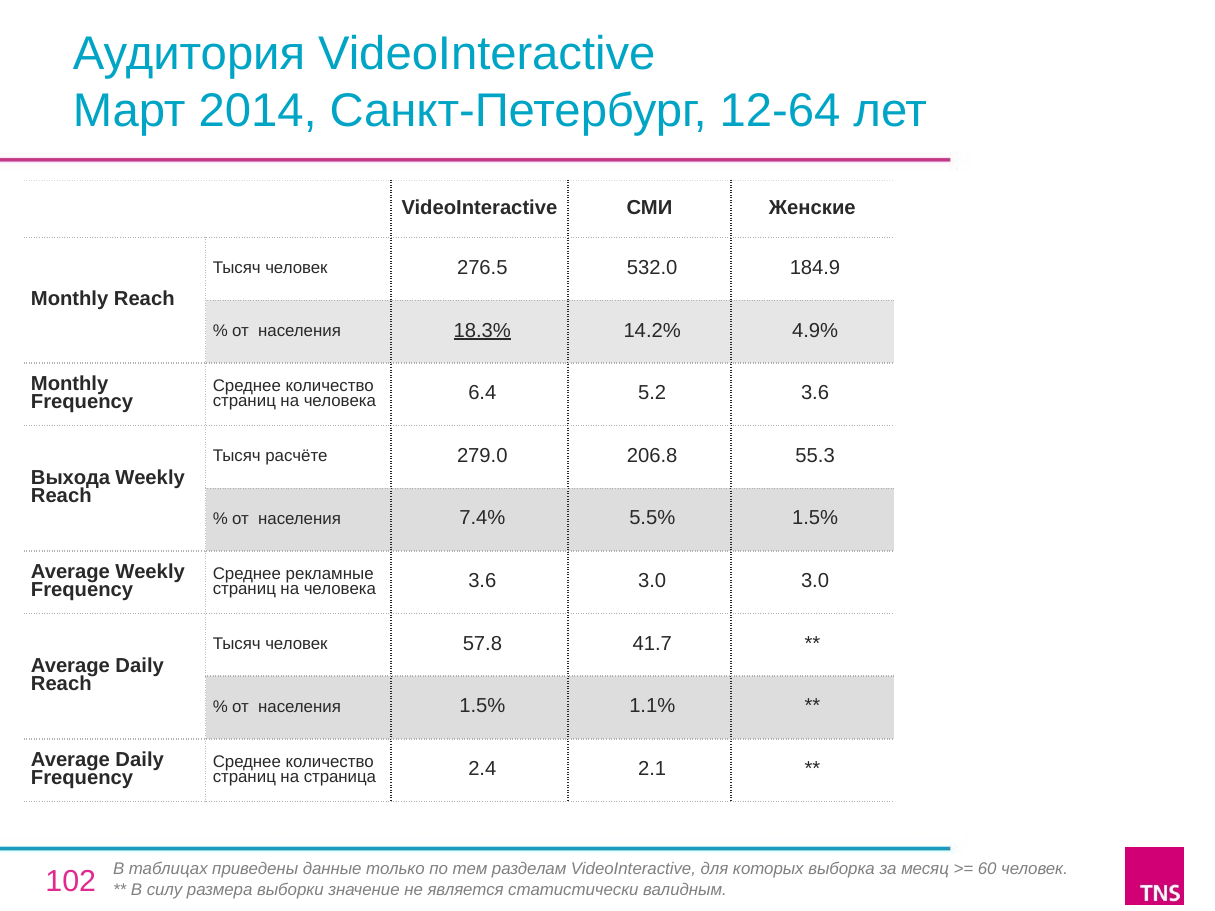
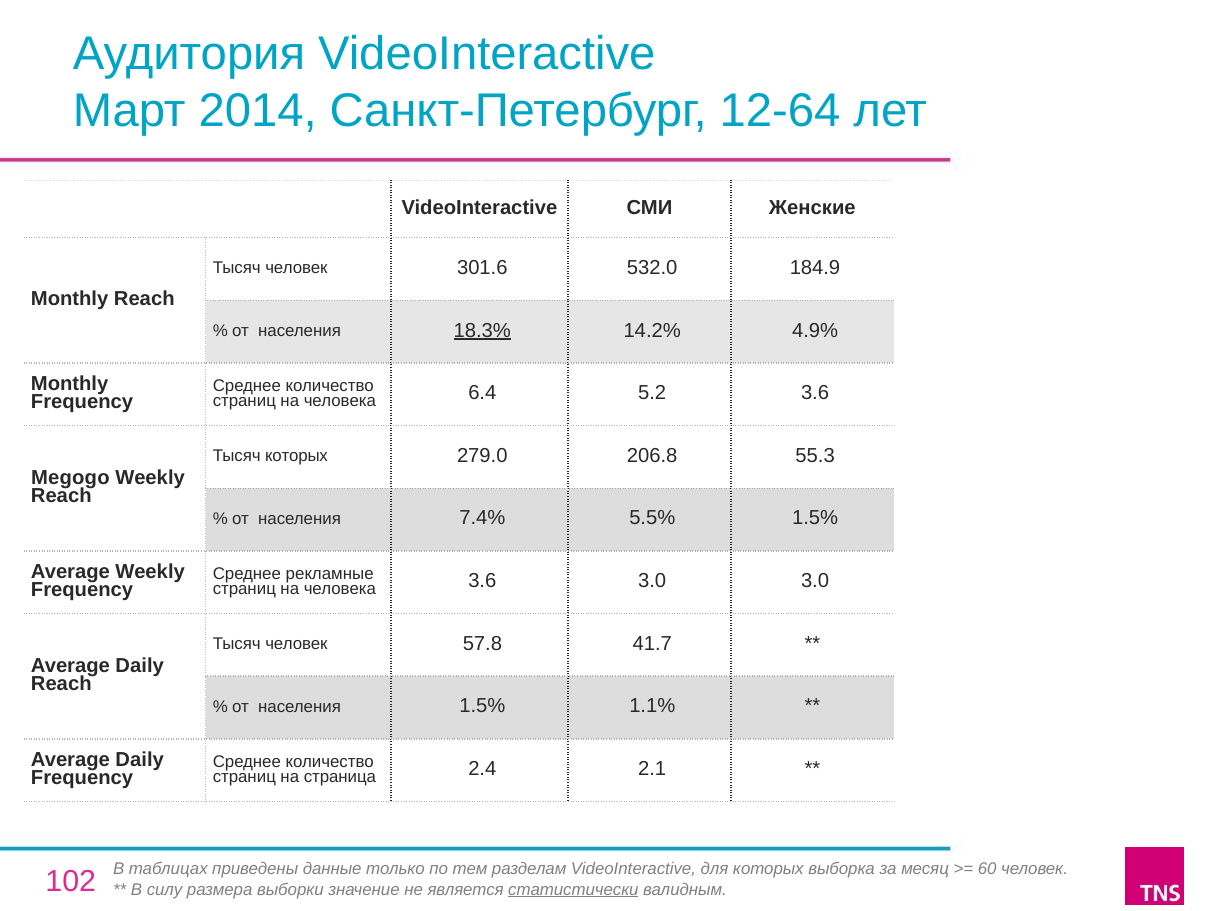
276.5: 276.5 -> 301.6 (482, 268)
Тысяч расчёте: расчёте -> которых (297, 456)
Выхода: Выхода -> Megogo (70, 478)
статистически underline: none -> present (573, 890)
